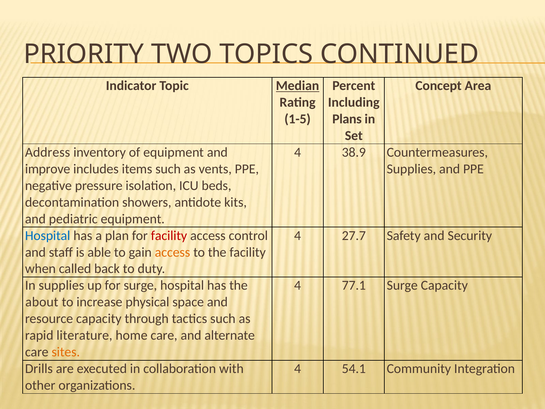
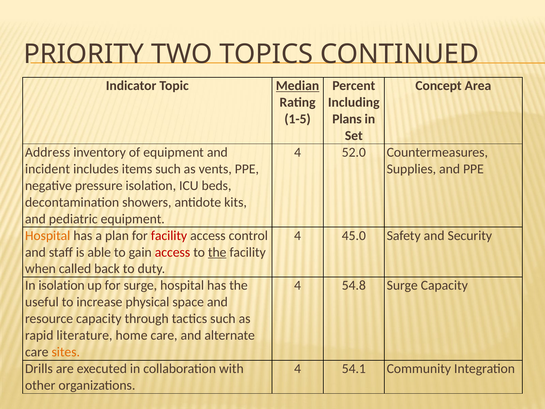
38.9: 38.9 -> 52.0 (354, 152)
improve: improve -> incident (48, 169)
Hospital colour: blue -> orange (48, 235)
27.7: 27.7 -> 45.0 (354, 235)
access colour: orange -> red (173, 252)
the underline: none -> present (217, 252)
In supplies: supplies -> isolation (62, 285)
77.1: 77.1 -> 54.8 (354, 285)
about: about -> useful (42, 302)
